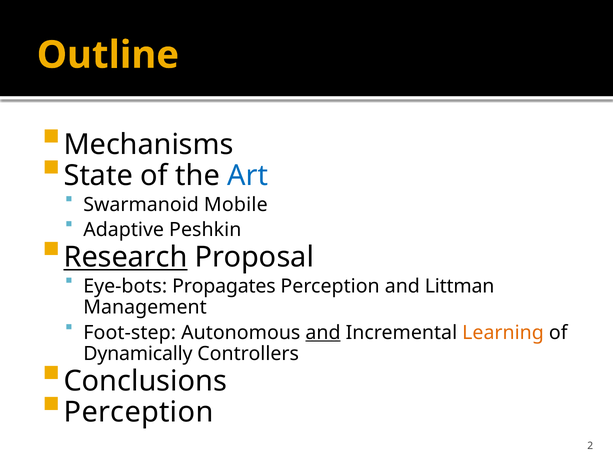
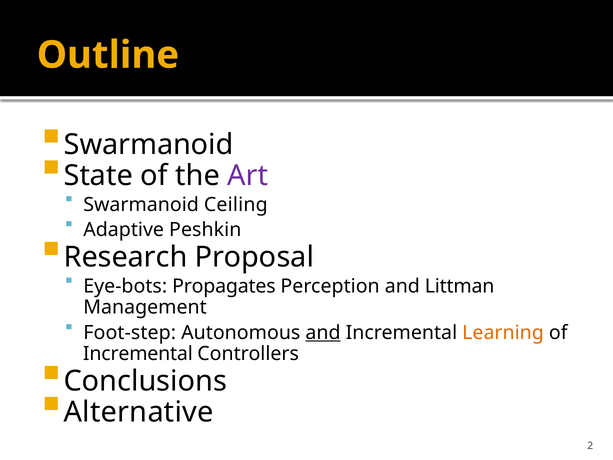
Mechanisms: Mechanisms -> Swarmanoid (149, 145)
Art colour: blue -> purple (248, 176)
Mobile: Mobile -> Ceiling (236, 205)
Research underline: present -> none (126, 257)
Dynamically: Dynamically -> Incremental (138, 354)
Perception: Perception -> Alternative (139, 412)
